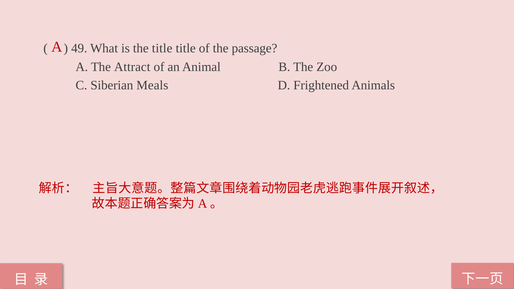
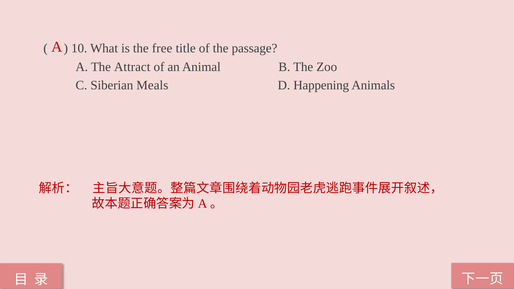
49: 49 -> 10 (79, 48)
the title: title -> free (162, 48)
Frightened: Frightened -> Happening (321, 85)
